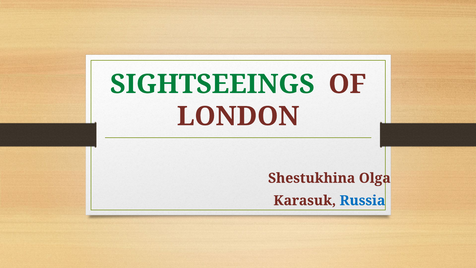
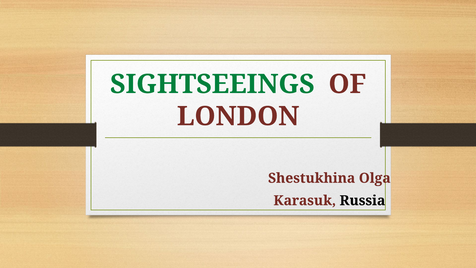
Russia colour: blue -> black (362, 200)
